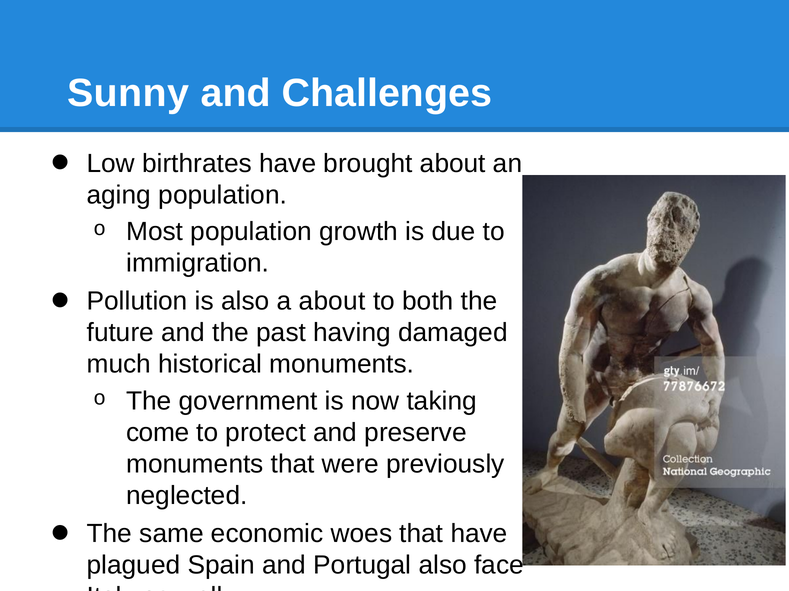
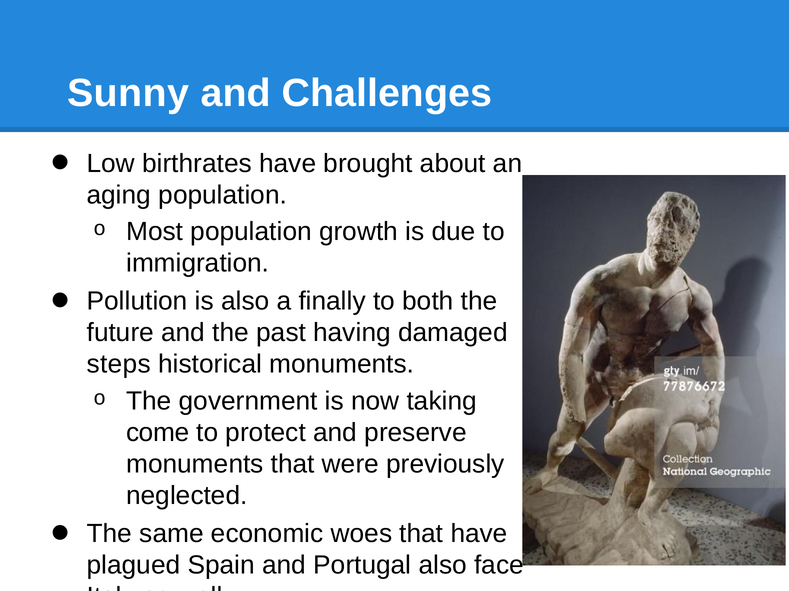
a about: about -> finally (332, 302)
much: much -> steps (119, 365)
